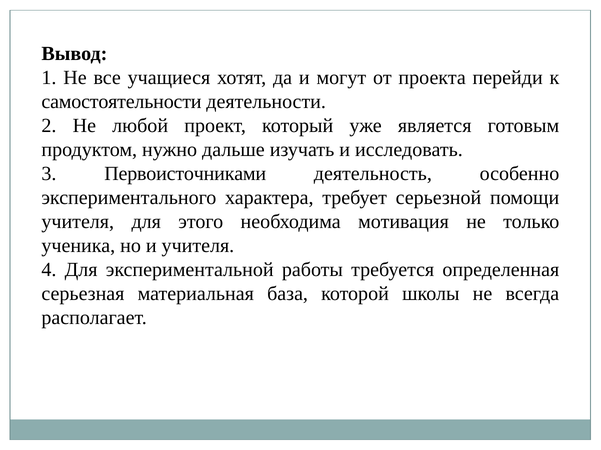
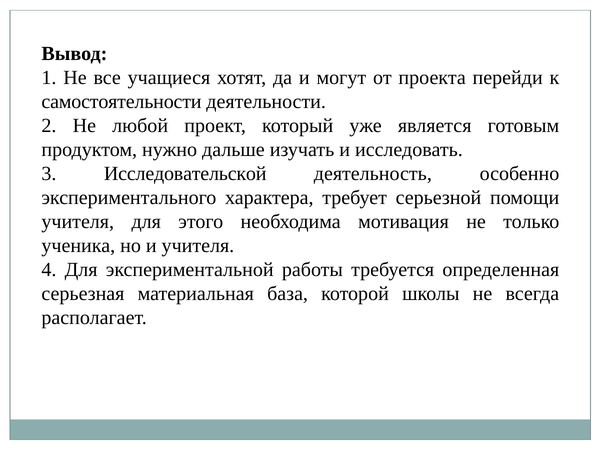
Первоисточниками: Первоисточниками -> Исследовательской (185, 174)
